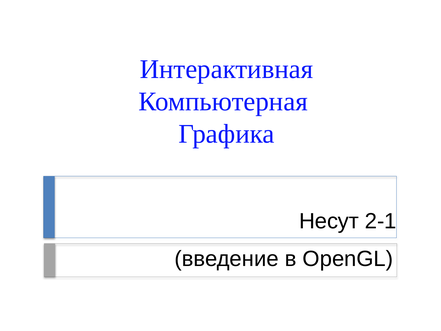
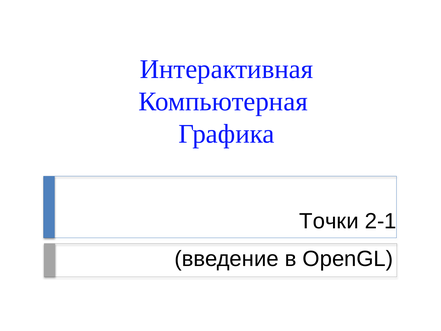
Несут: Несут -> Точки (329, 221)
